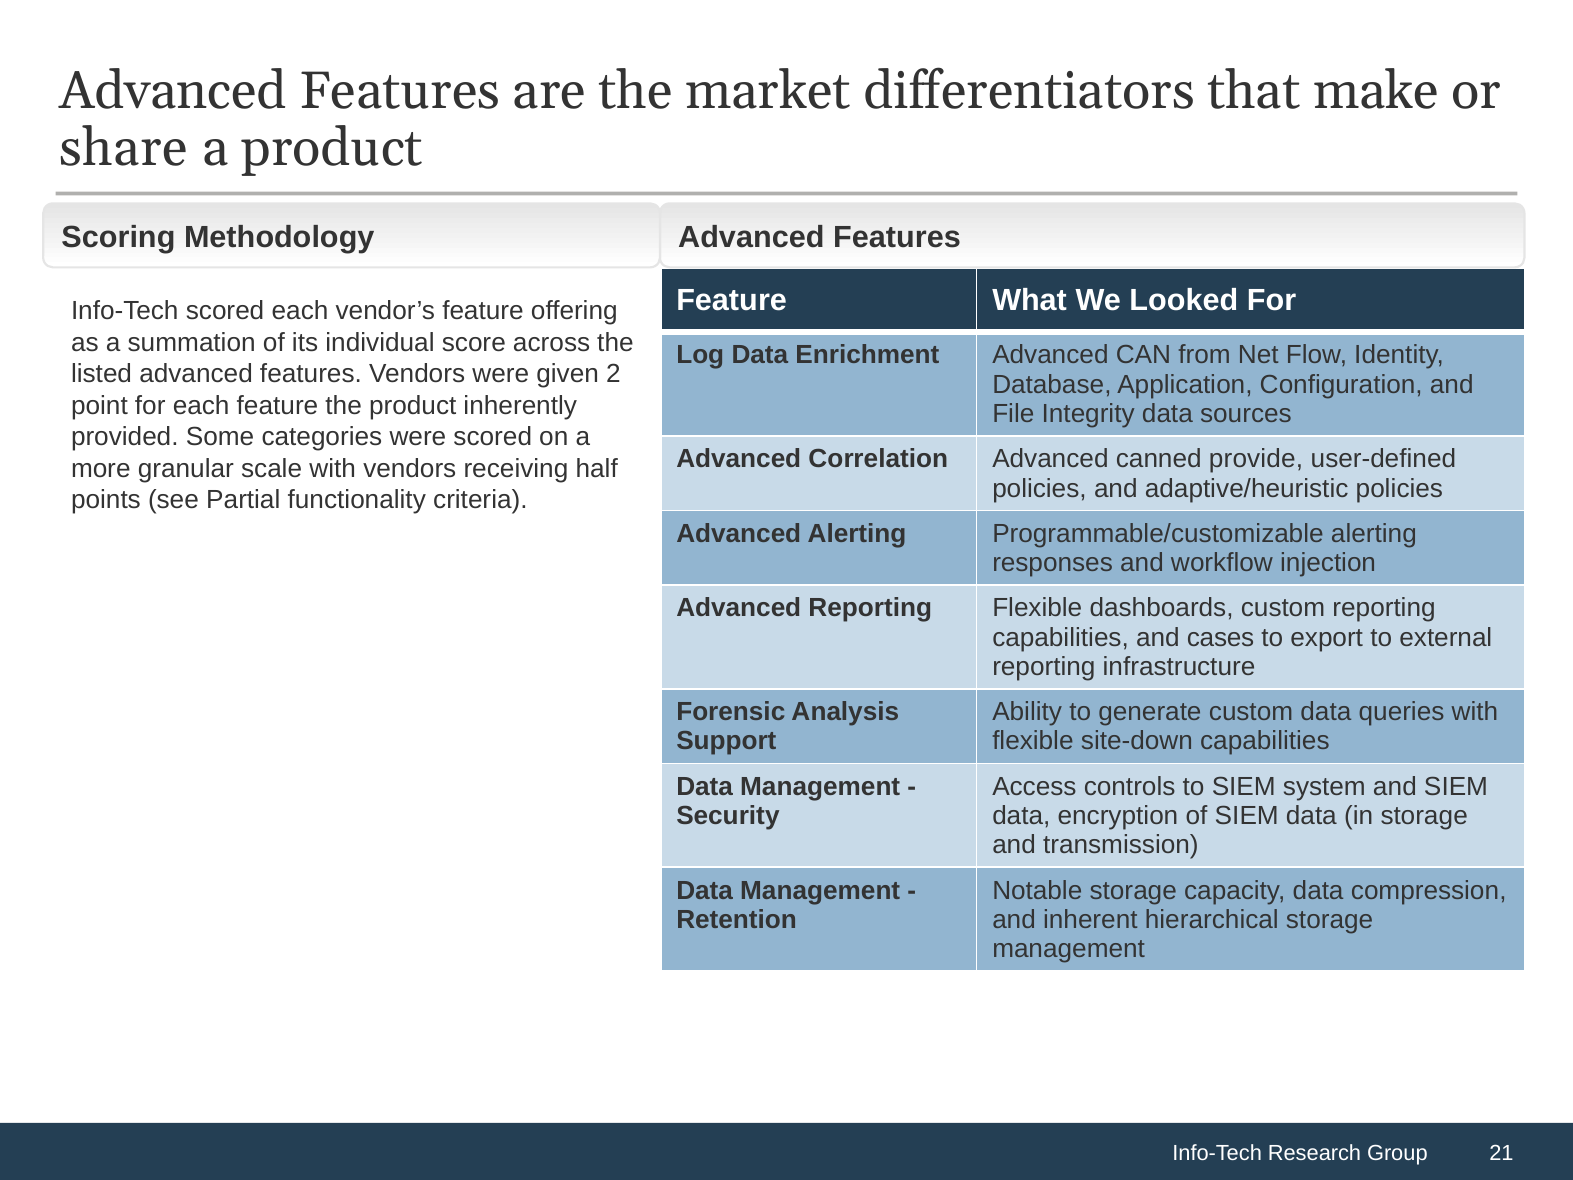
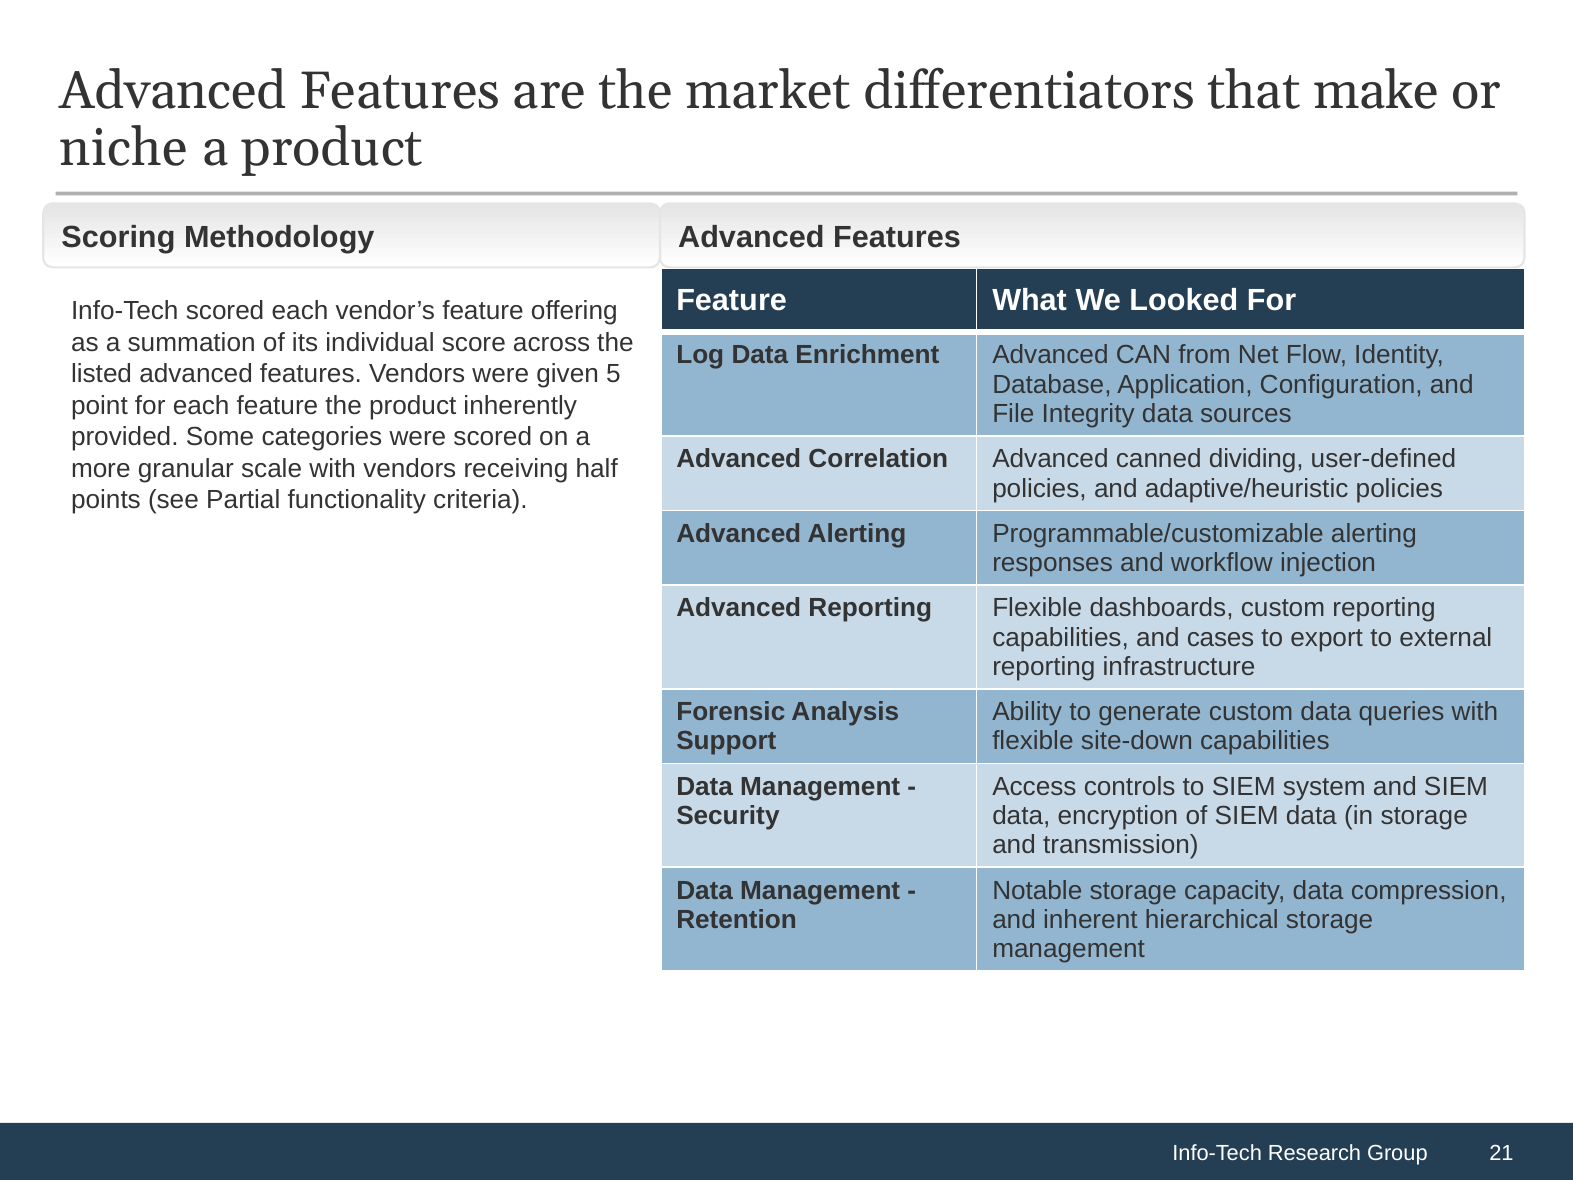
share: share -> niche (124, 148)
2: 2 -> 5 (613, 374)
provide: provide -> dividing (1256, 459)
